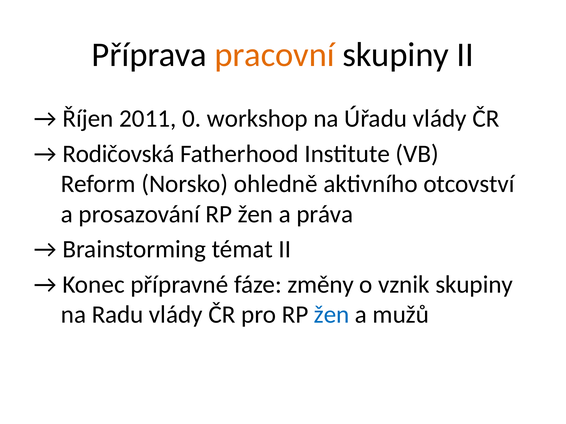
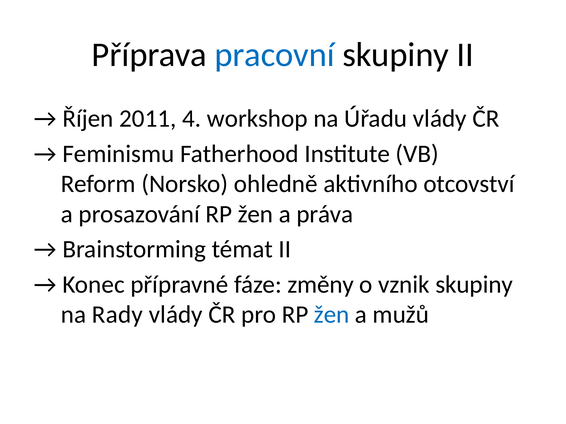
pracovní colour: orange -> blue (275, 55)
0: 0 -> 4 (192, 119)
Rodičovská: Rodičovská -> Feminismu (118, 154)
Radu: Radu -> Rady (117, 315)
